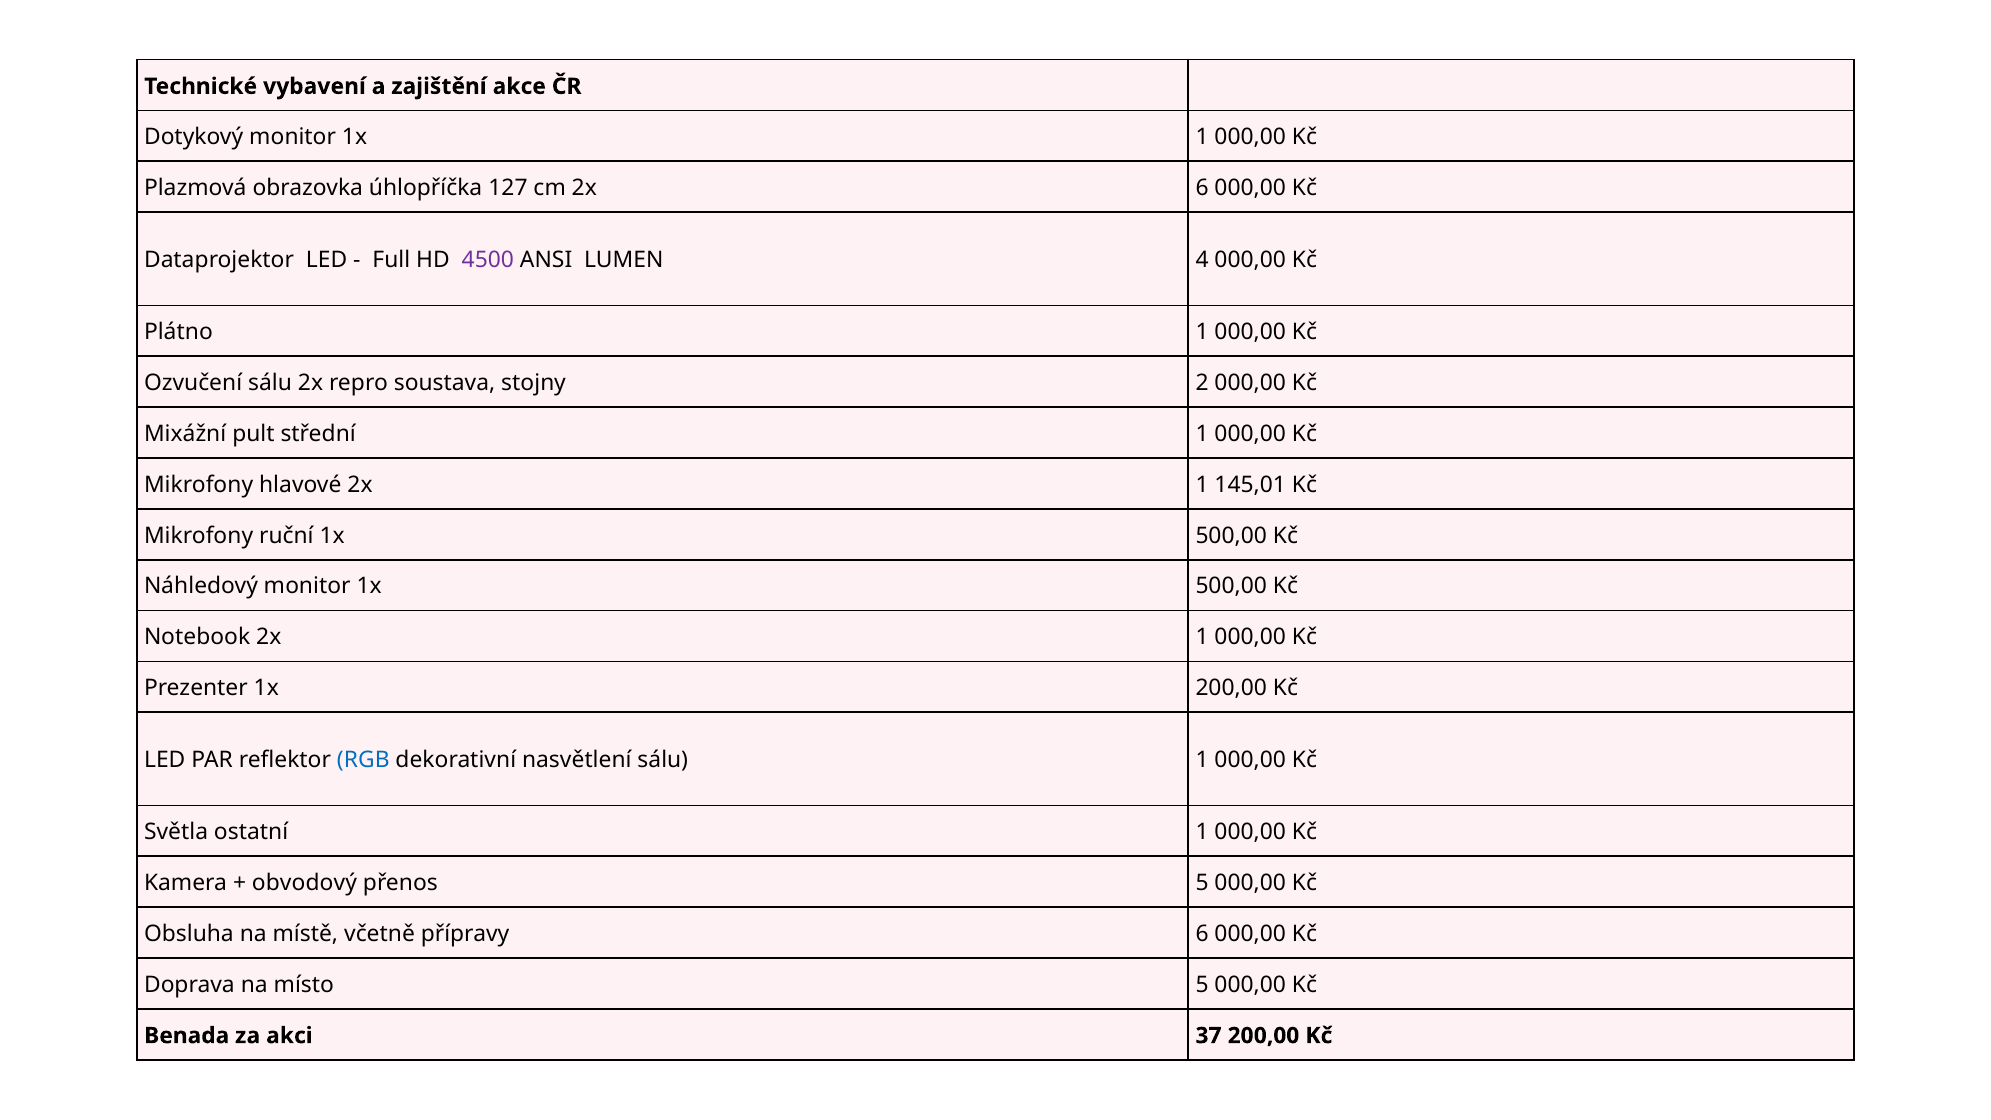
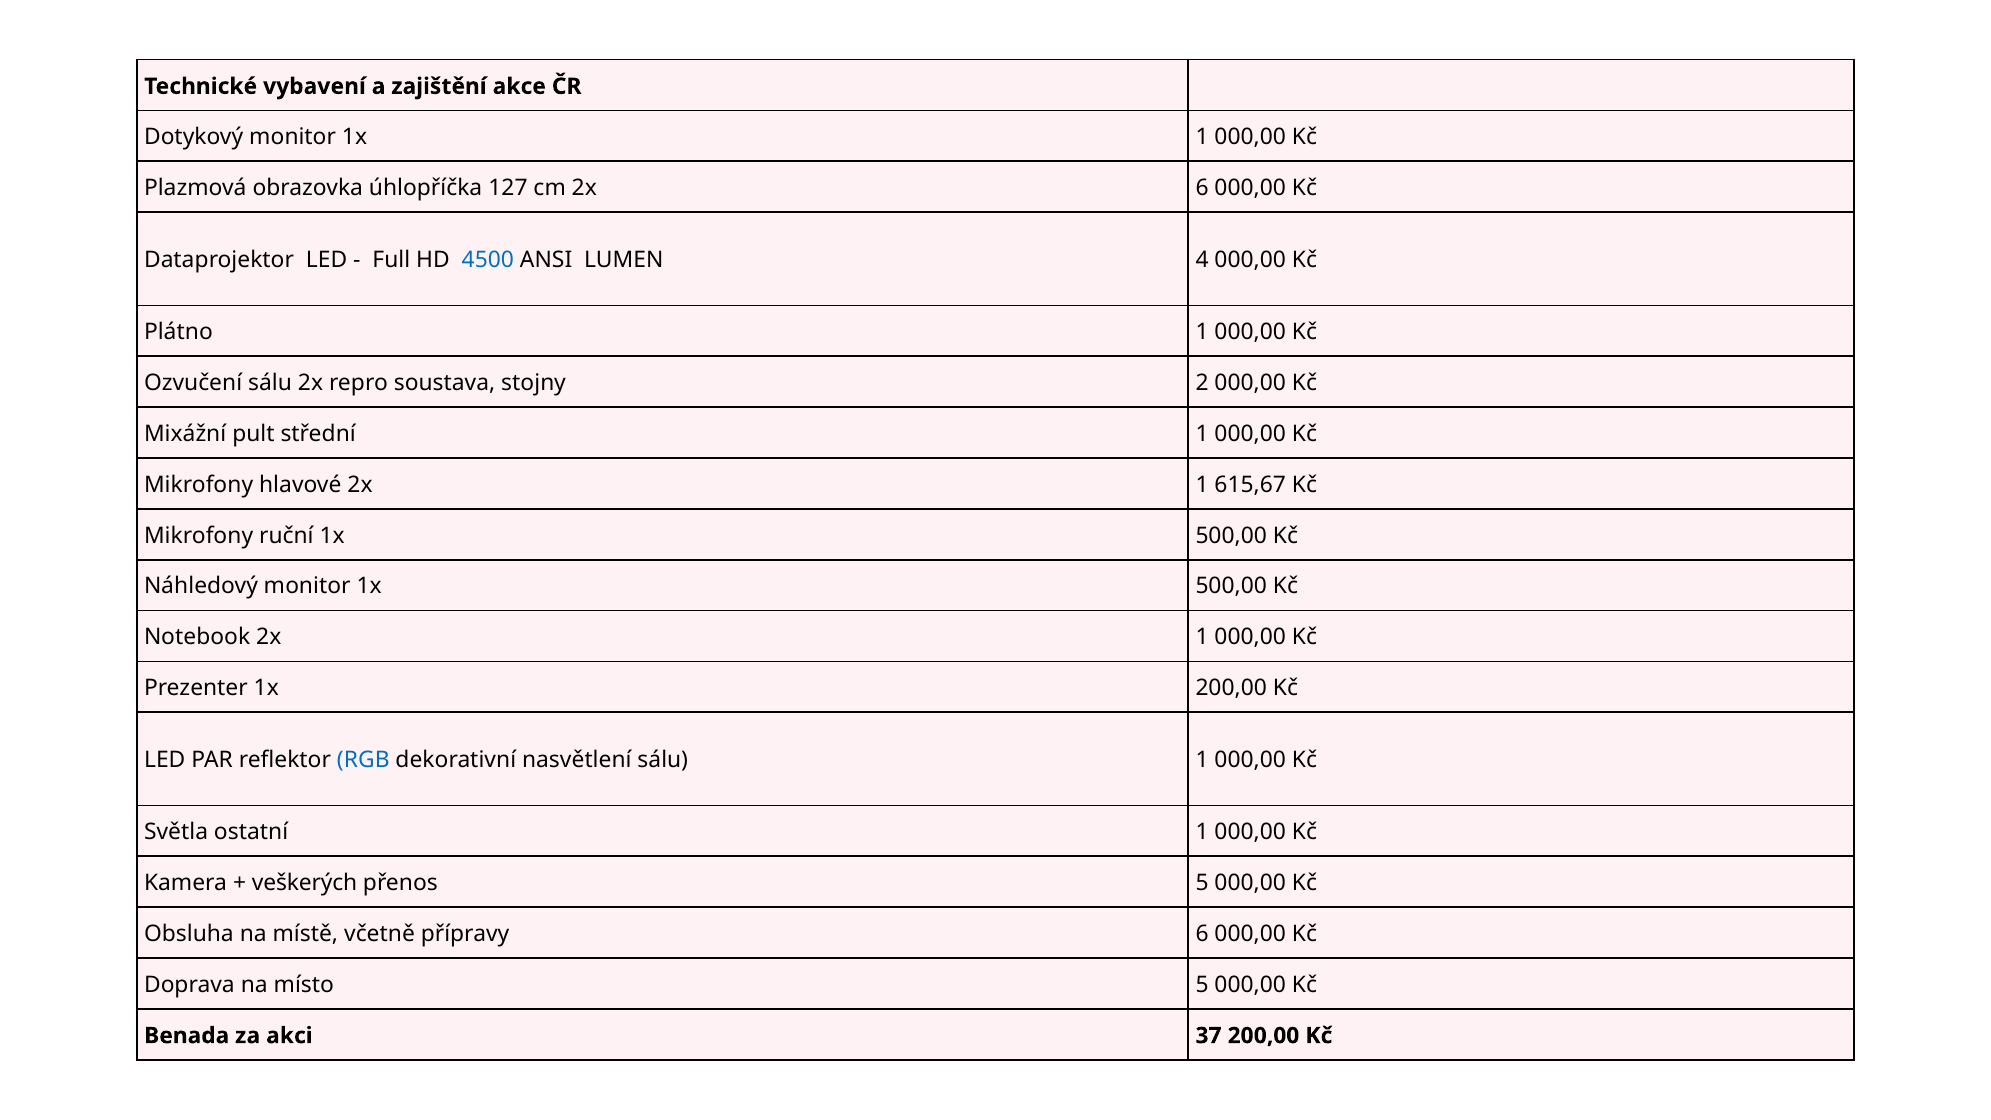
4500 colour: purple -> blue (488, 260)
145,01: 145,01 -> 615,67 (1250, 485)
obvodový: obvodový -> veškerých (305, 883)
